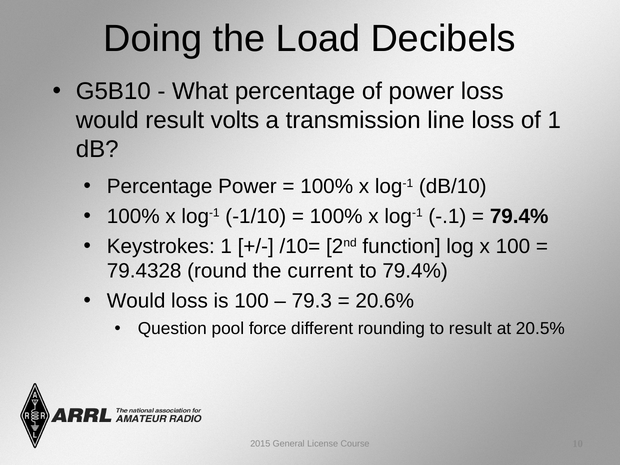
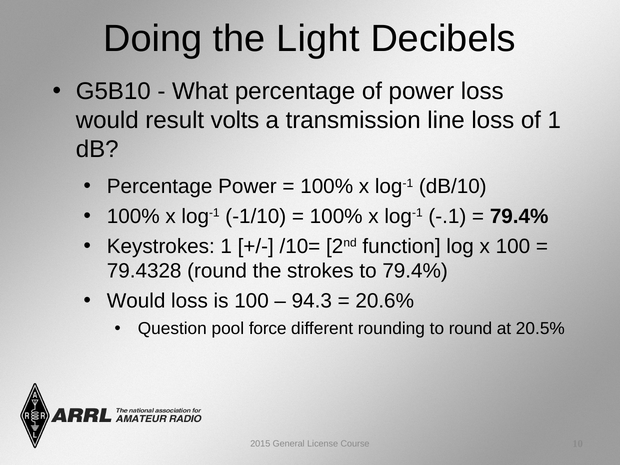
Load: Load -> Light (318, 39)
current: current -> strokes (320, 271)
79.3: 79.3 -> 94.3 (312, 301)
to result: result -> round (470, 329)
